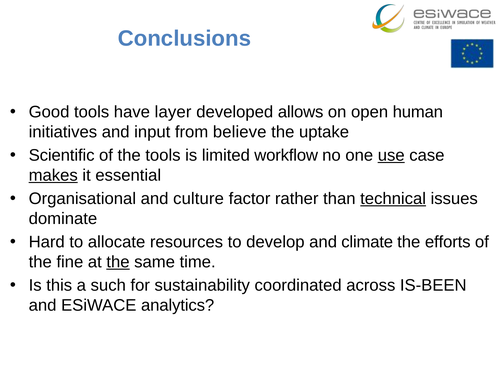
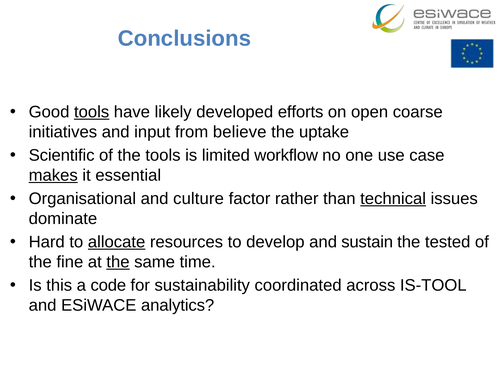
tools underline: none -> present (92, 112)
layer: layer -> likely (173, 112)
allows: allows -> efforts (301, 112)
human: human -> coarse (418, 112)
use underline: present -> none (391, 155)
allocate underline: none -> present (117, 242)
climate: climate -> sustain (367, 242)
efforts: efforts -> tested (448, 242)
such: such -> code (108, 285)
IS-BEEN: IS-BEEN -> IS-TOOL (433, 285)
